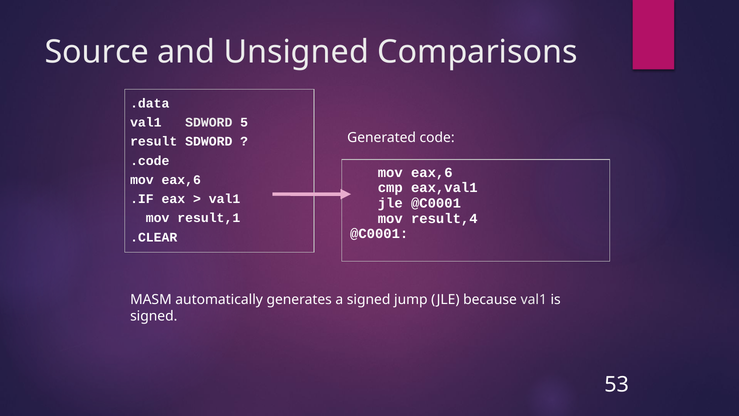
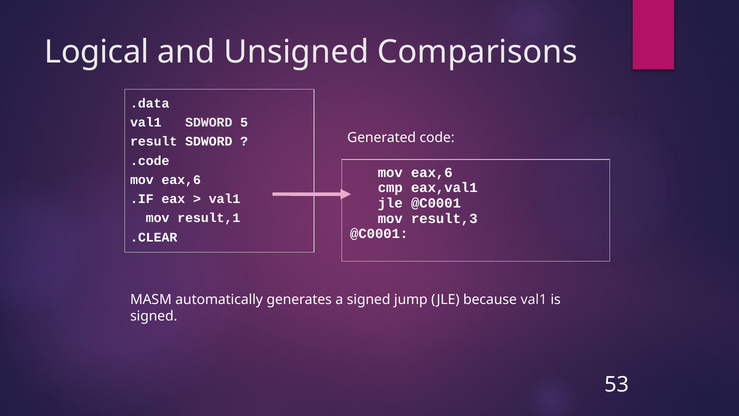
Source: Source -> Logical (97, 52)
result,4: result,4 -> result,3 (444, 218)
